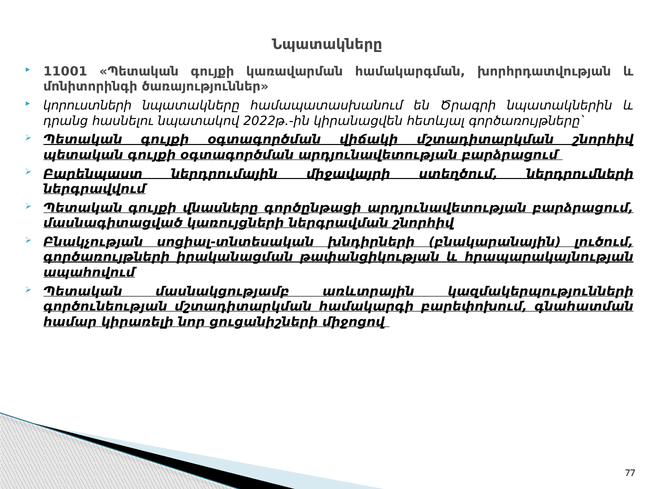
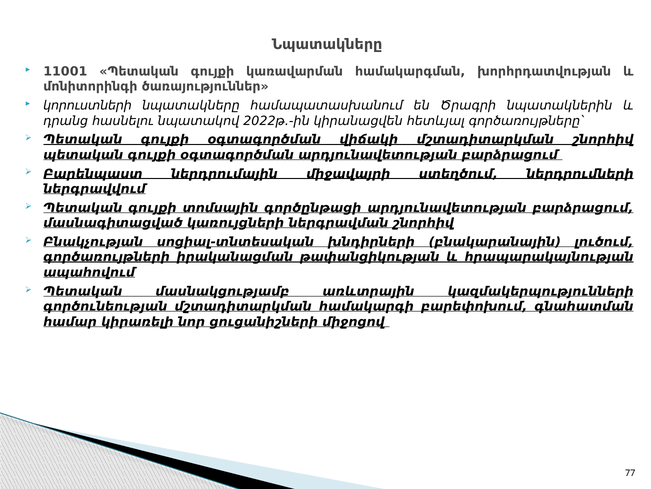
վնասները: վնասները -> տոմսային (220, 208)
